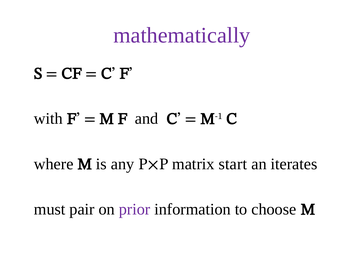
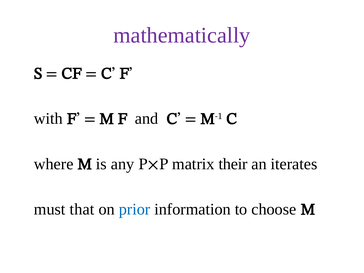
start: start -> their (233, 164)
pair: pair -> that (82, 209)
prior colour: purple -> blue (135, 209)
